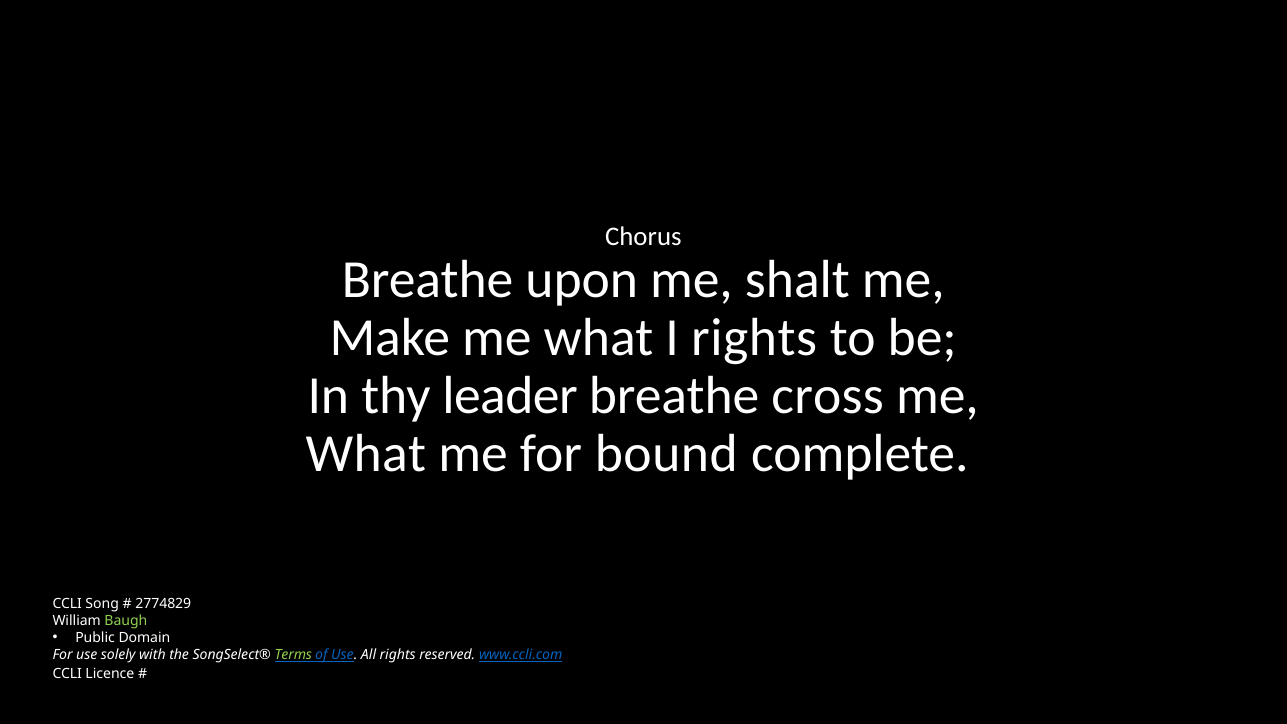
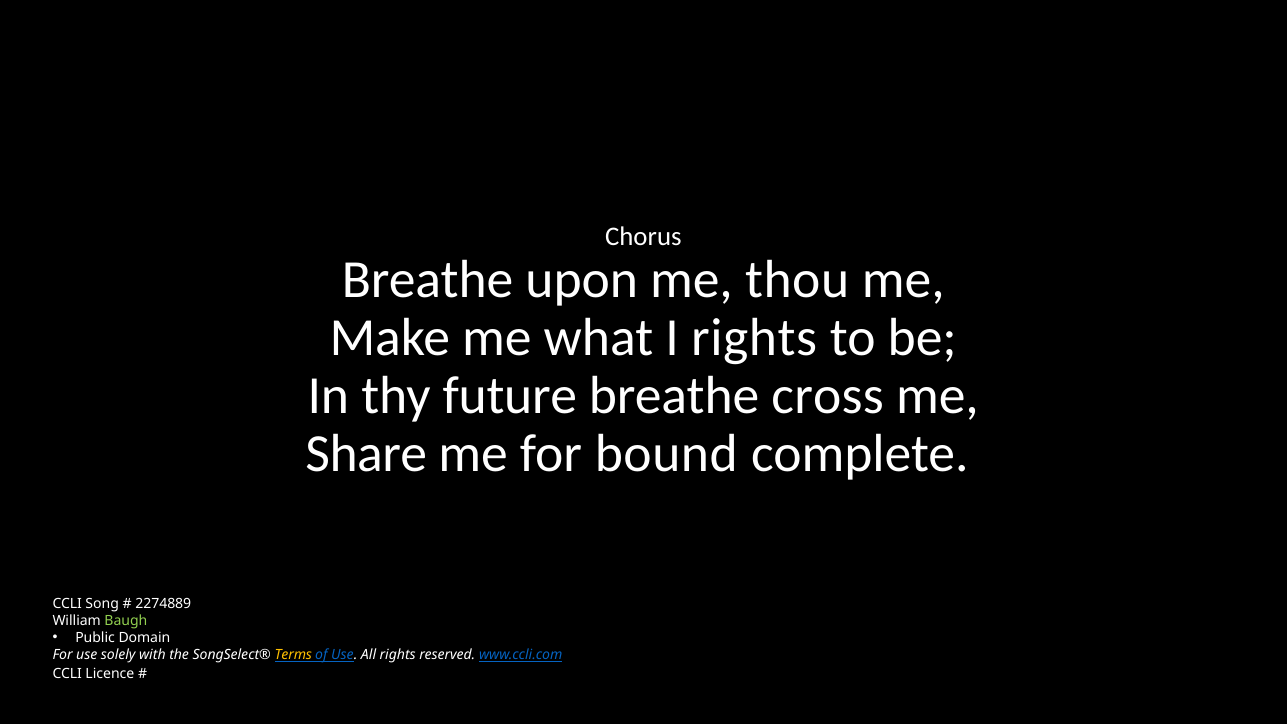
shalt: shalt -> thou (797, 280)
leader: leader -> future (510, 396)
What: What -> Share (366, 454)
2774829: 2774829 -> 2274889 (163, 604)
Terms colour: light green -> yellow (293, 655)
